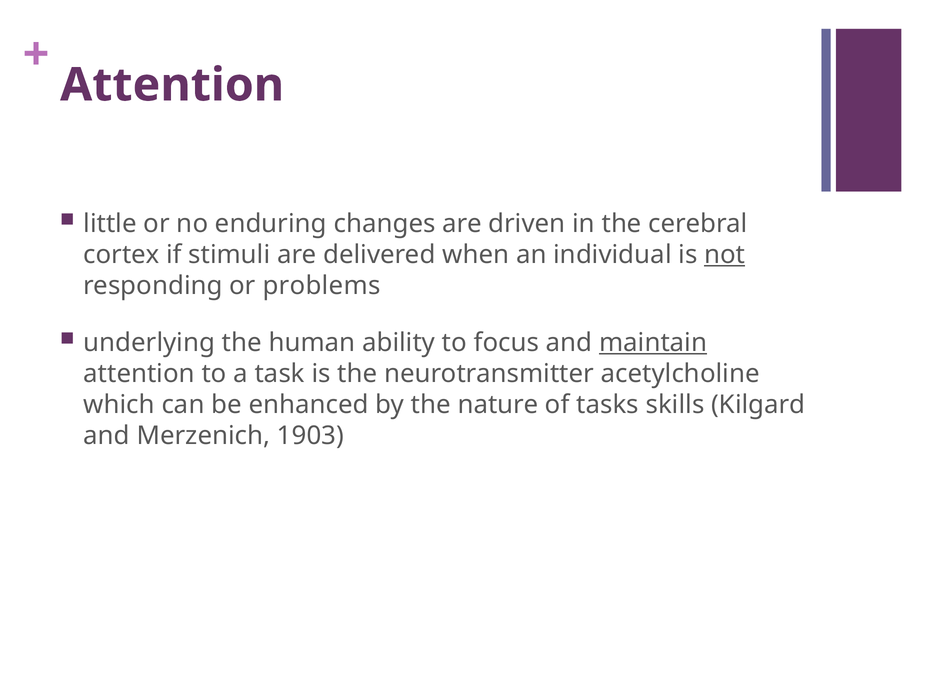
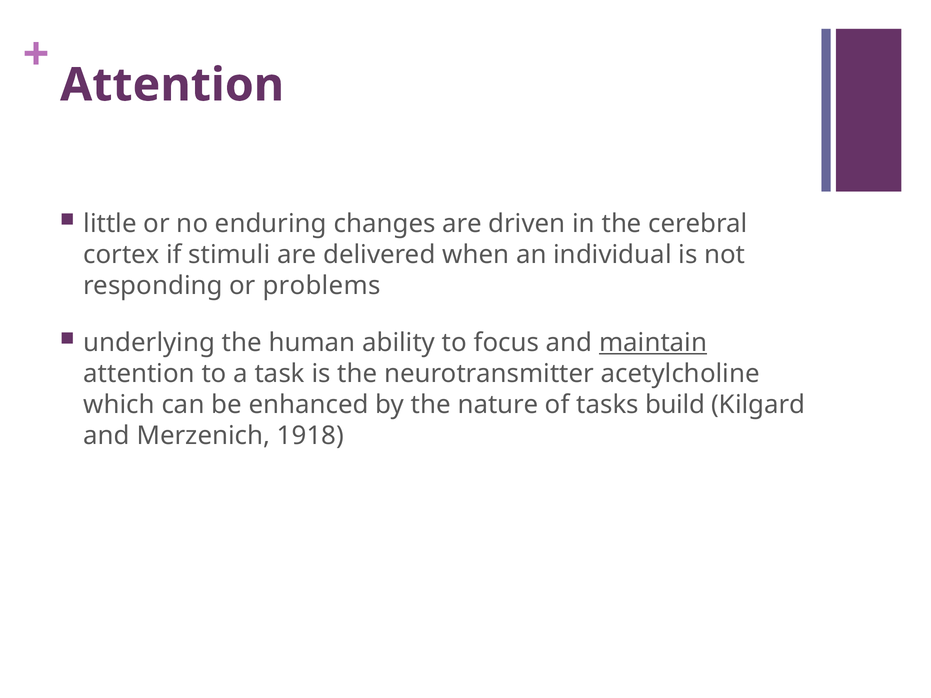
not underline: present -> none (725, 255)
skills: skills -> build (675, 405)
1903: 1903 -> 1918 (311, 436)
